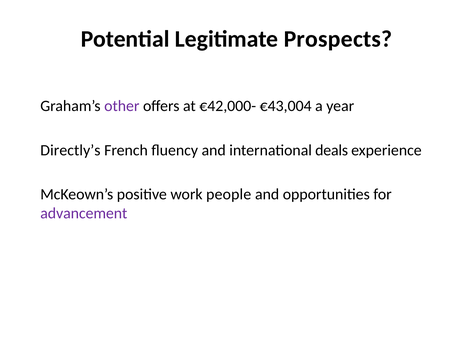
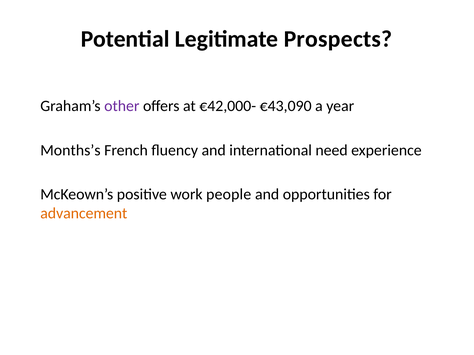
€43,004: €43,004 -> €43,090 (286, 106)
Directly’s: Directly’s -> Months’s (70, 150)
deals: deals -> need (332, 150)
advancement colour: purple -> orange (84, 214)
